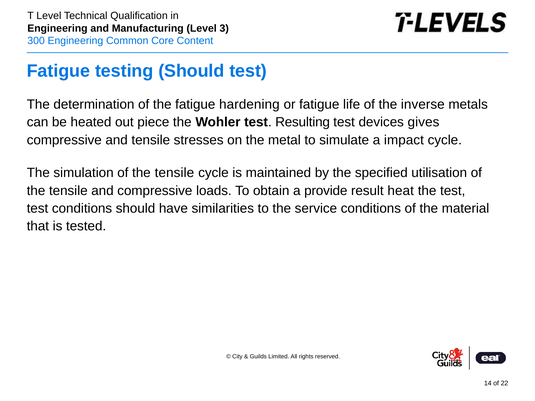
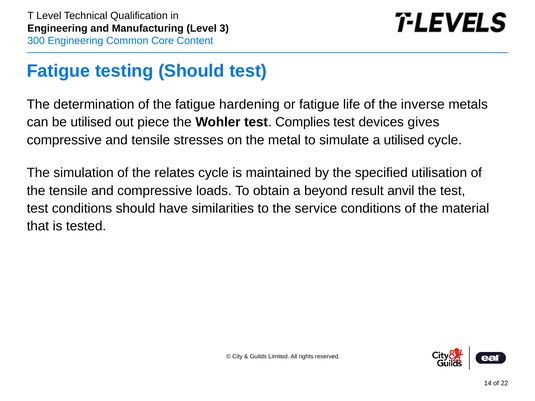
be heated: heated -> utilised (91, 122)
Resulting: Resulting -> Complies (303, 122)
a impact: impact -> utilised (404, 140)
simulation of the tensile: tensile -> relates (175, 173)
provide: provide -> beyond (326, 191)
heat: heat -> anvil (401, 191)
